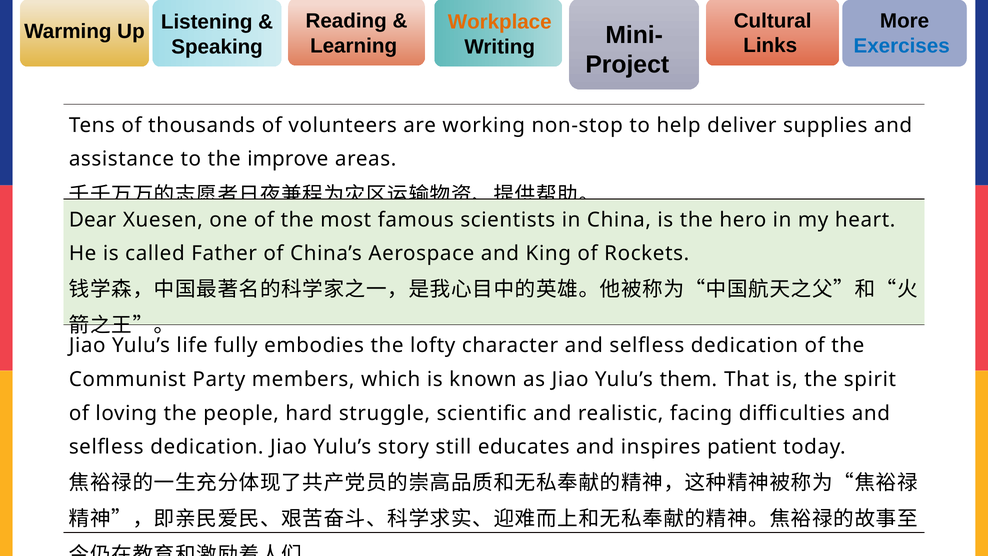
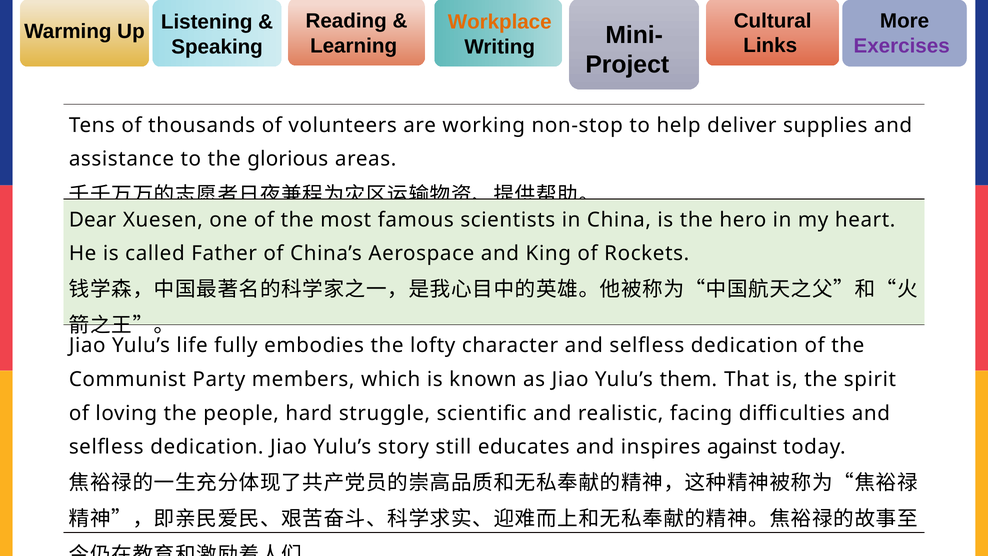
Exercises colour: blue -> purple (902, 46)
improve: improve -> glorious (288, 159)
patient: patient -> against (742, 447)
